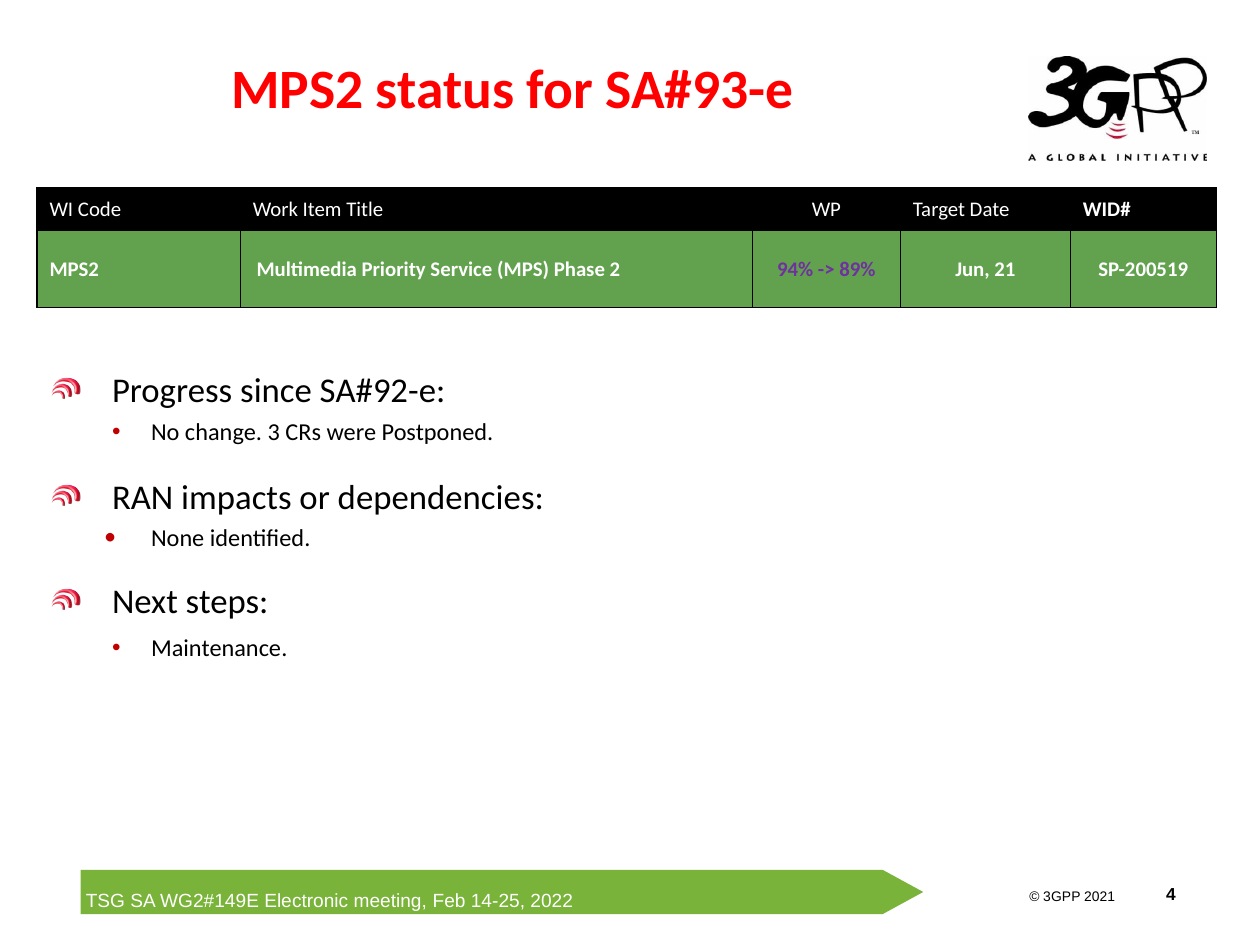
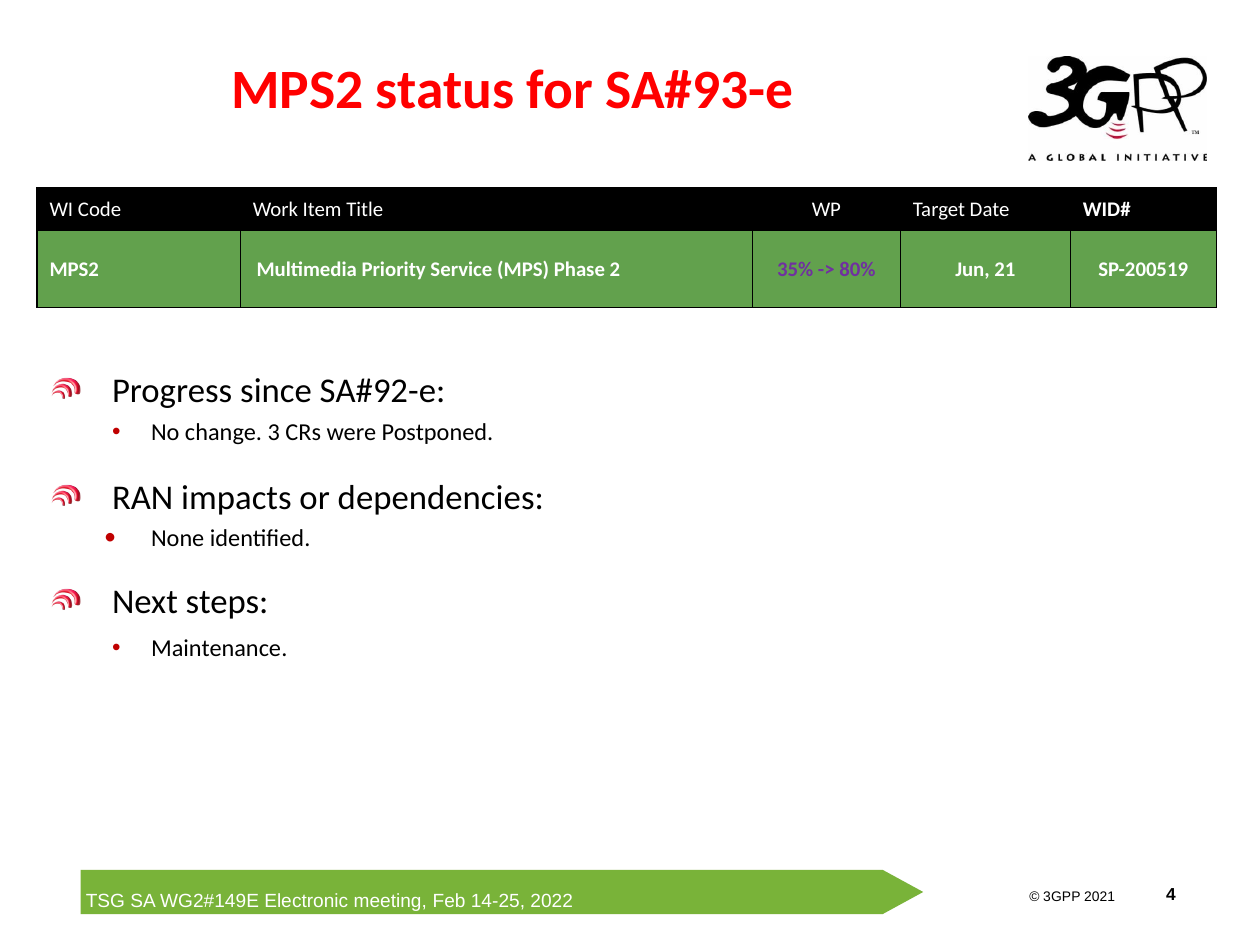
94%: 94% -> 35% (795, 269)
89%: 89% -> 80% (857, 269)
